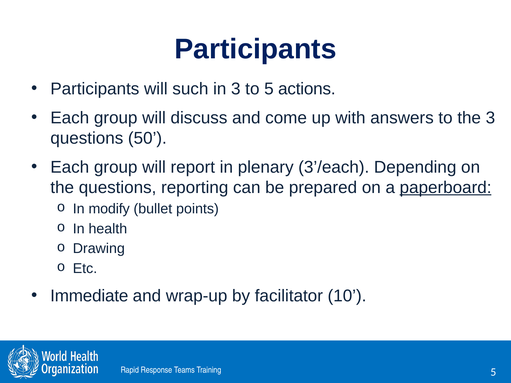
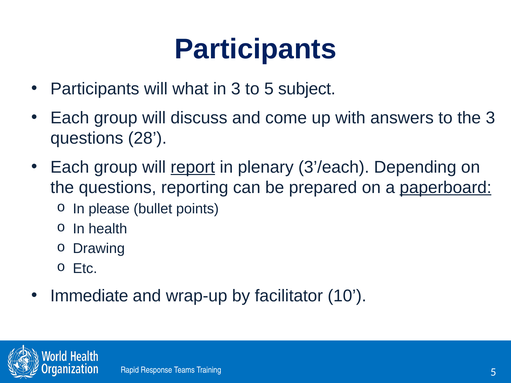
such: such -> what (190, 89)
actions: actions -> subject (307, 89)
50: 50 -> 28 (147, 138)
report underline: none -> present (193, 167)
modify: modify -> please (109, 209)
